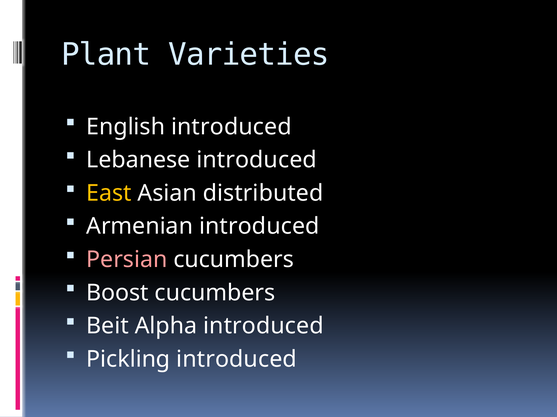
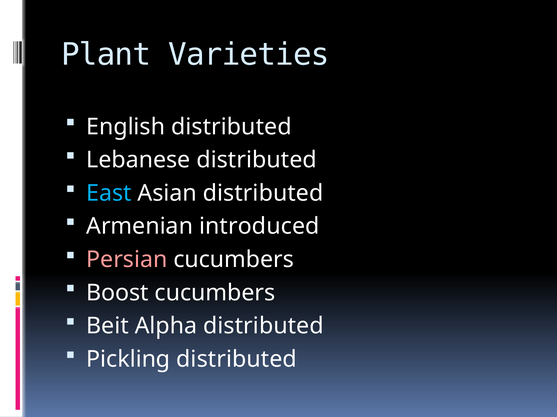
English introduced: introduced -> distributed (231, 127)
Lebanese introduced: introduced -> distributed (257, 160)
East colour: yellow -> light blue (109, 193)
Alpha introduced: introduced -> distributed (263, 327)
Pickling introduced: introduced -> distributed (237, 360)
